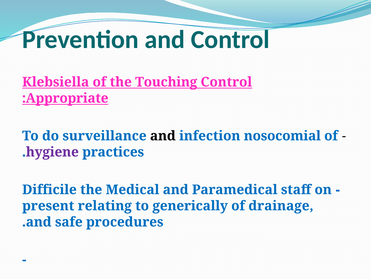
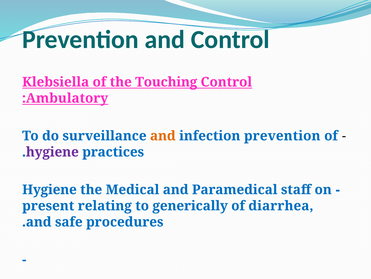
Appropriate: Appropriate -> Ambulatory (67, 98)
and colour: black -> orange (163, 136)
infection nosocomial: nosocomial -> prevention (282, 136)
Difficile: Difficile -> Hygiene (49, 189)
drainage: drainage -> diarrhea (281, 205)
